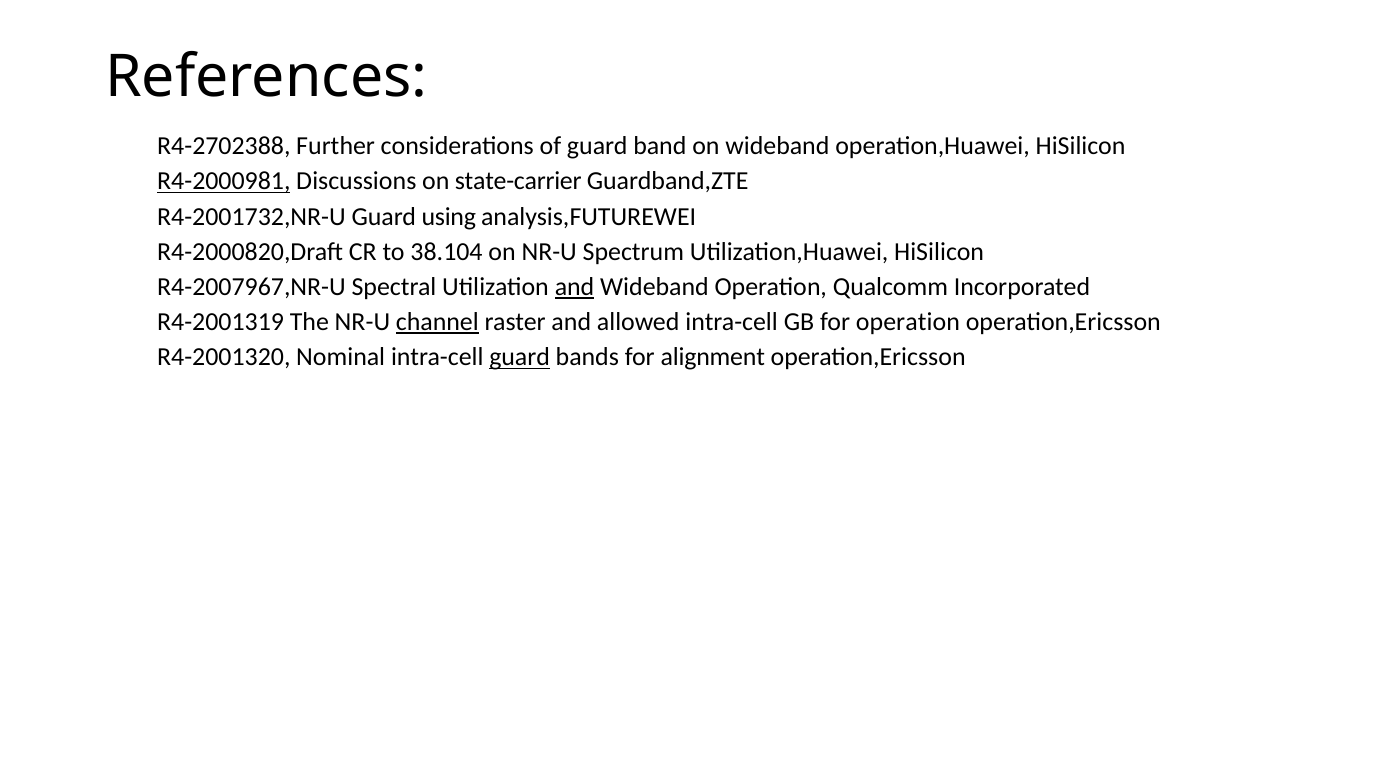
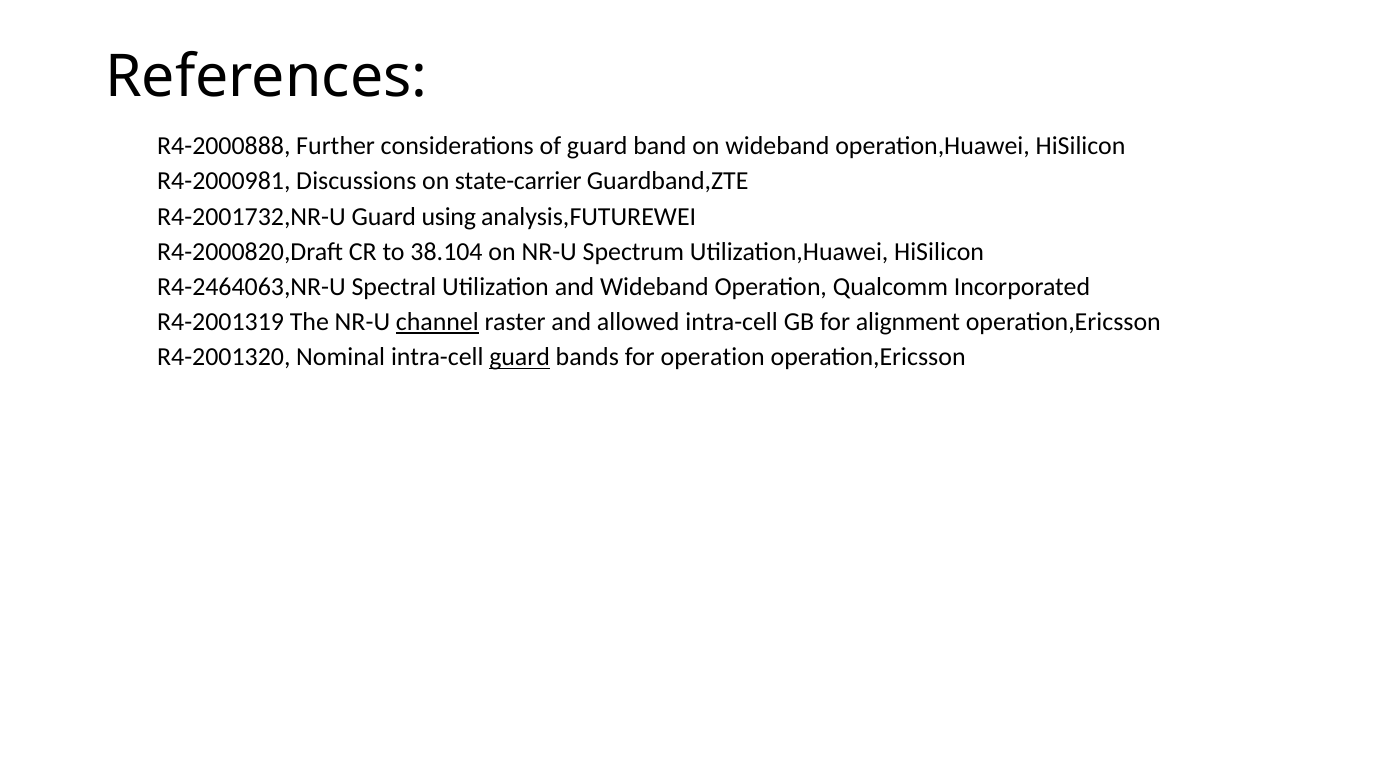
R4-2702388: R4-2702388 -> R4-2000888 (224, 146)
R4-2000981 underline: present -> none (224, 181)
R4-2007967,NR-U: R4-2007967,NR-U -> R4-2464063,NR-U (251, 287)
and underline: present -> none (575, 287)
for operation: operation -> alignment (908, 322)
for alignment: alignment -> operation (713, 357)
